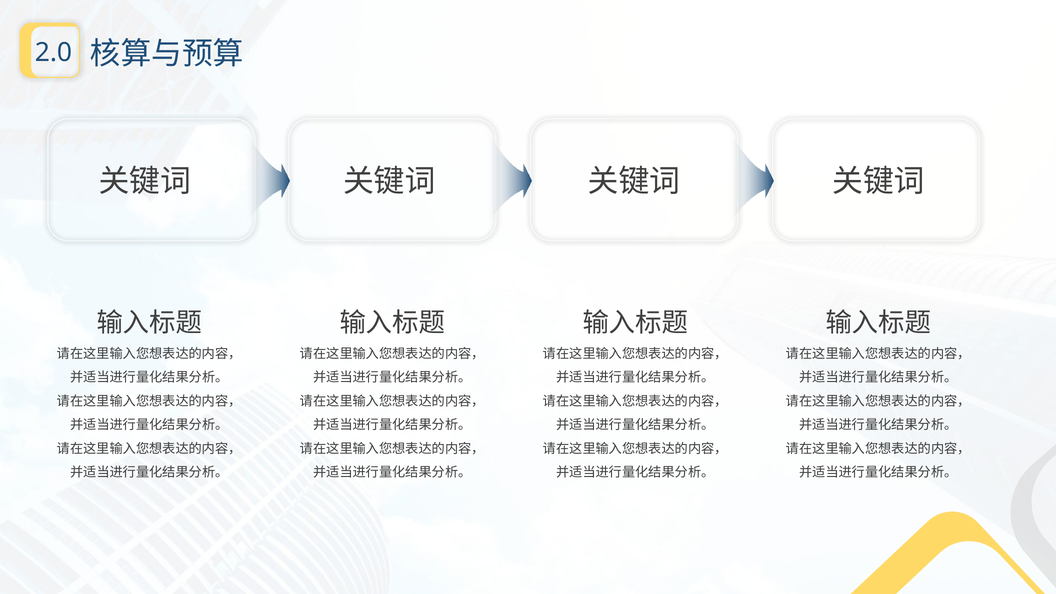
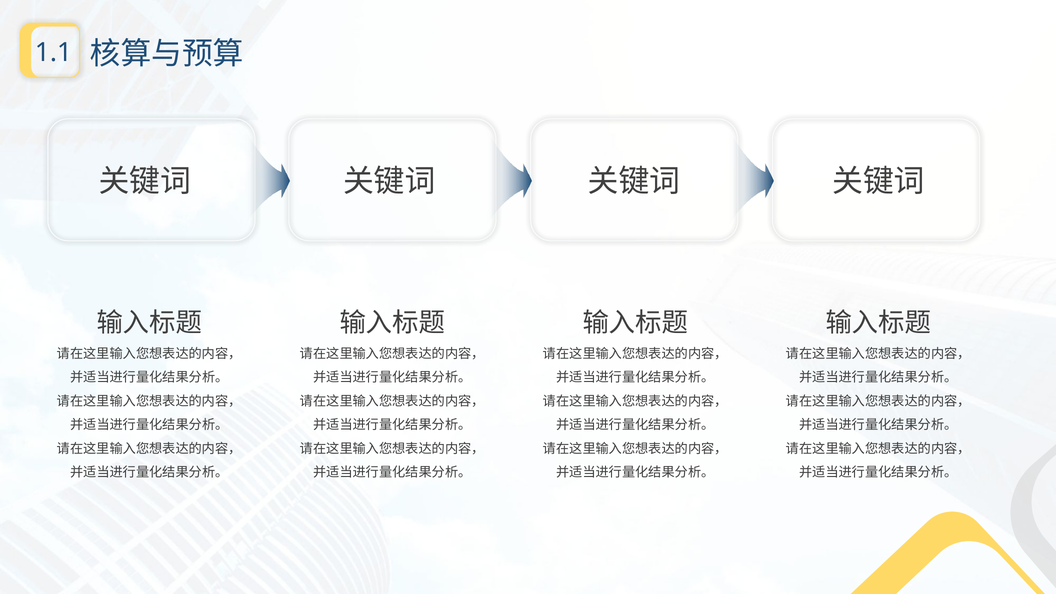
2.0: 2.0 -> 1.1 (53, 52)
